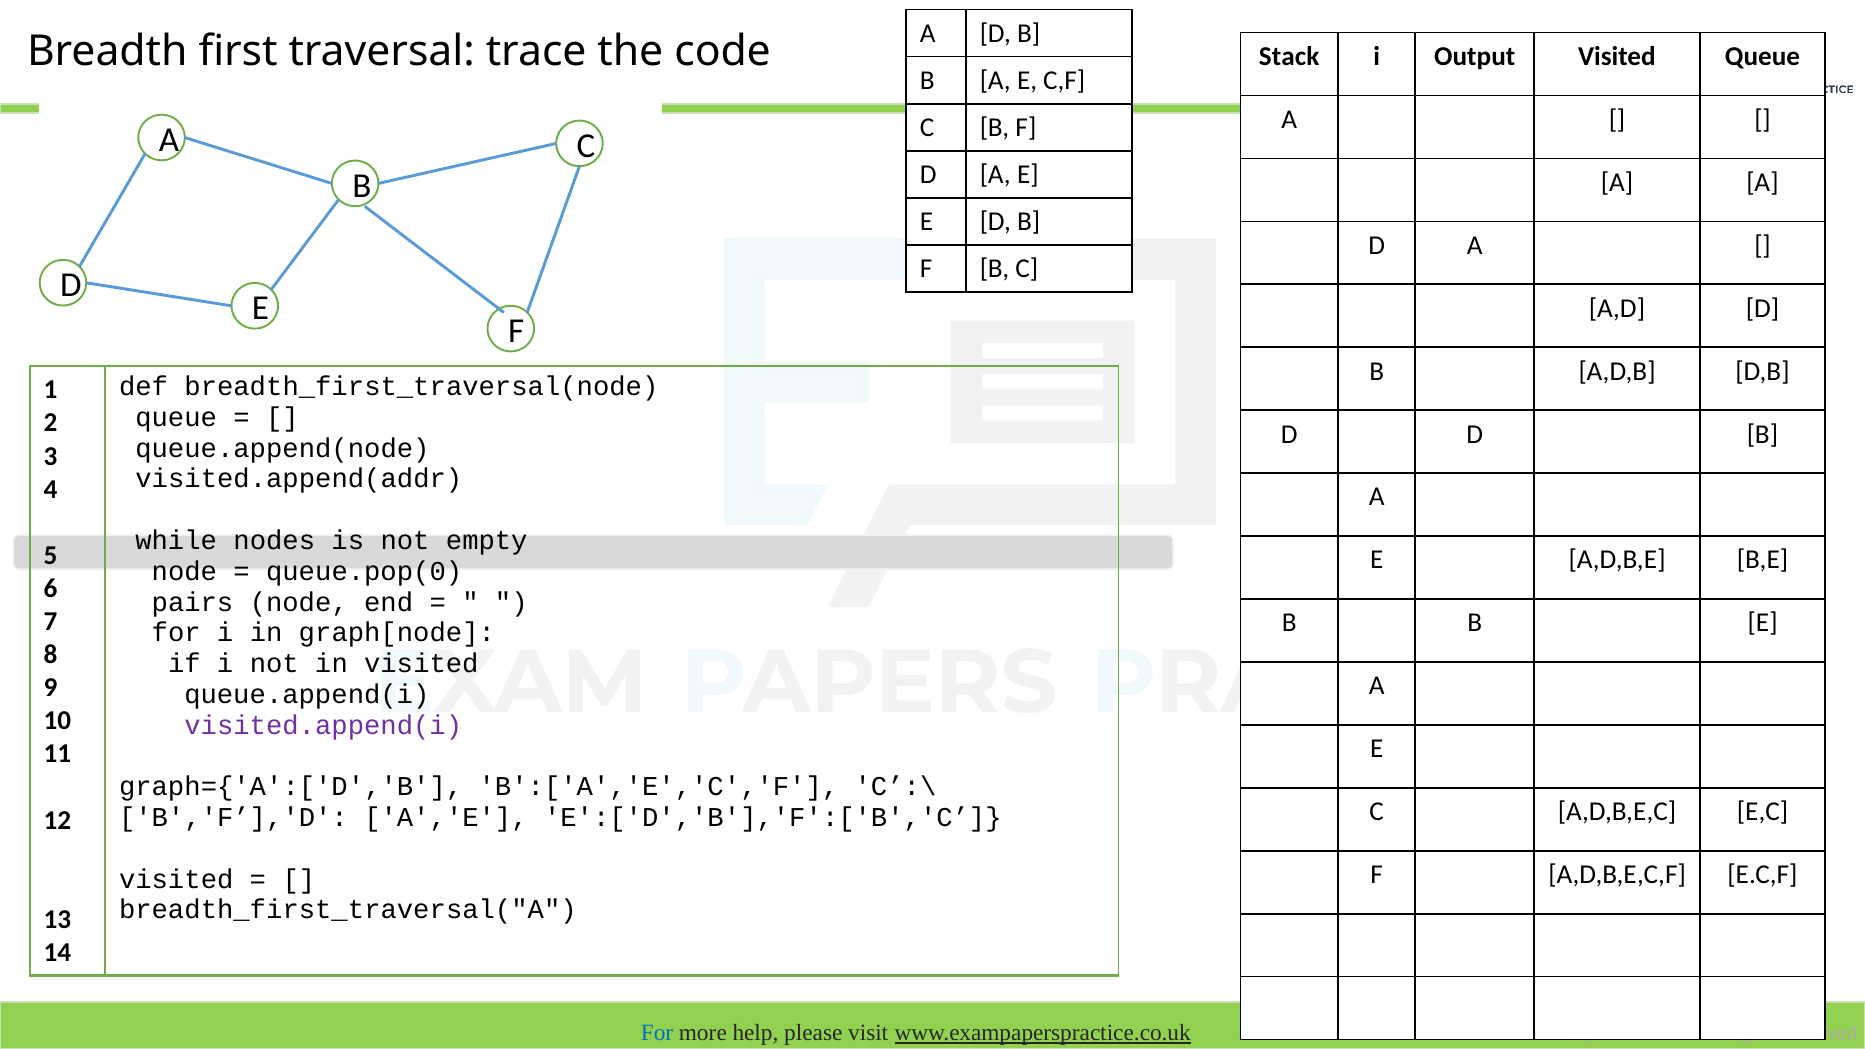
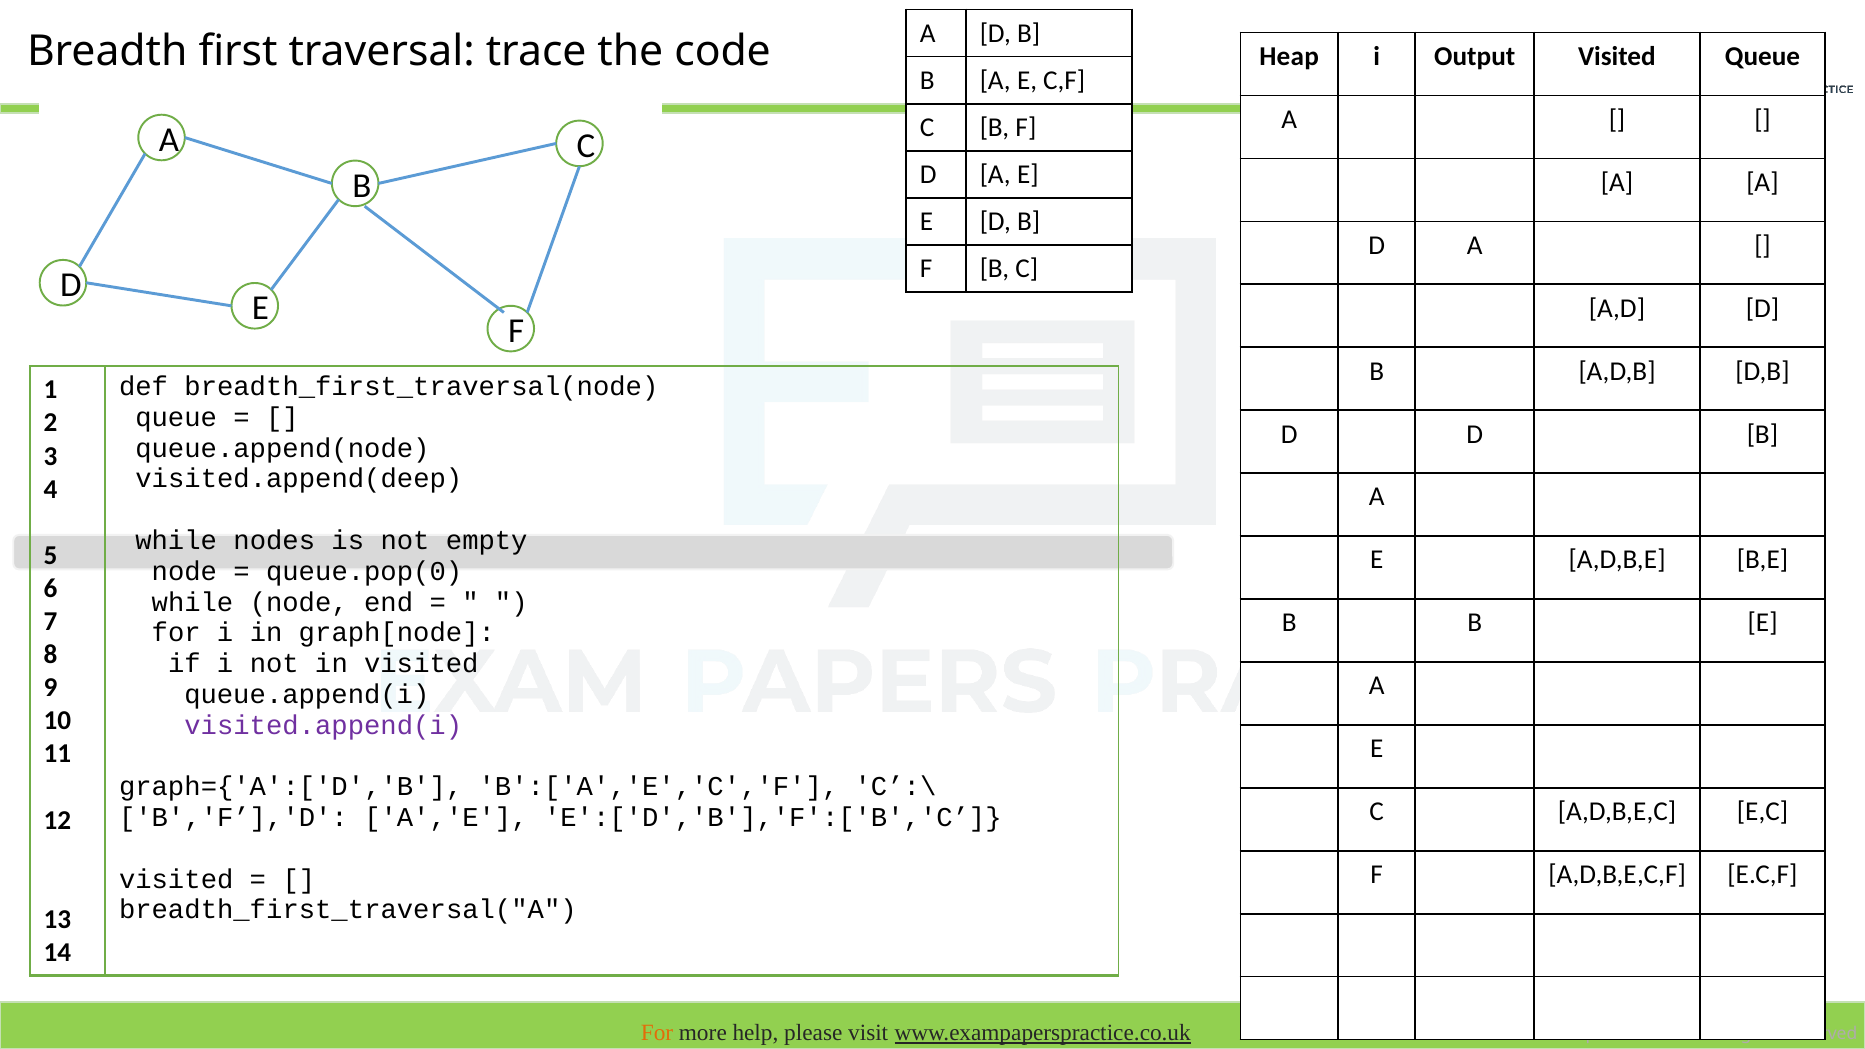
Stack: Stack -> Heap (1289, 56)
visited.append(addr: visited.append(addr -> visited.append(deep (299, 479)
pairs: pairs -> while (192, 602)
For colour: blue -> orange (657, 1033)
